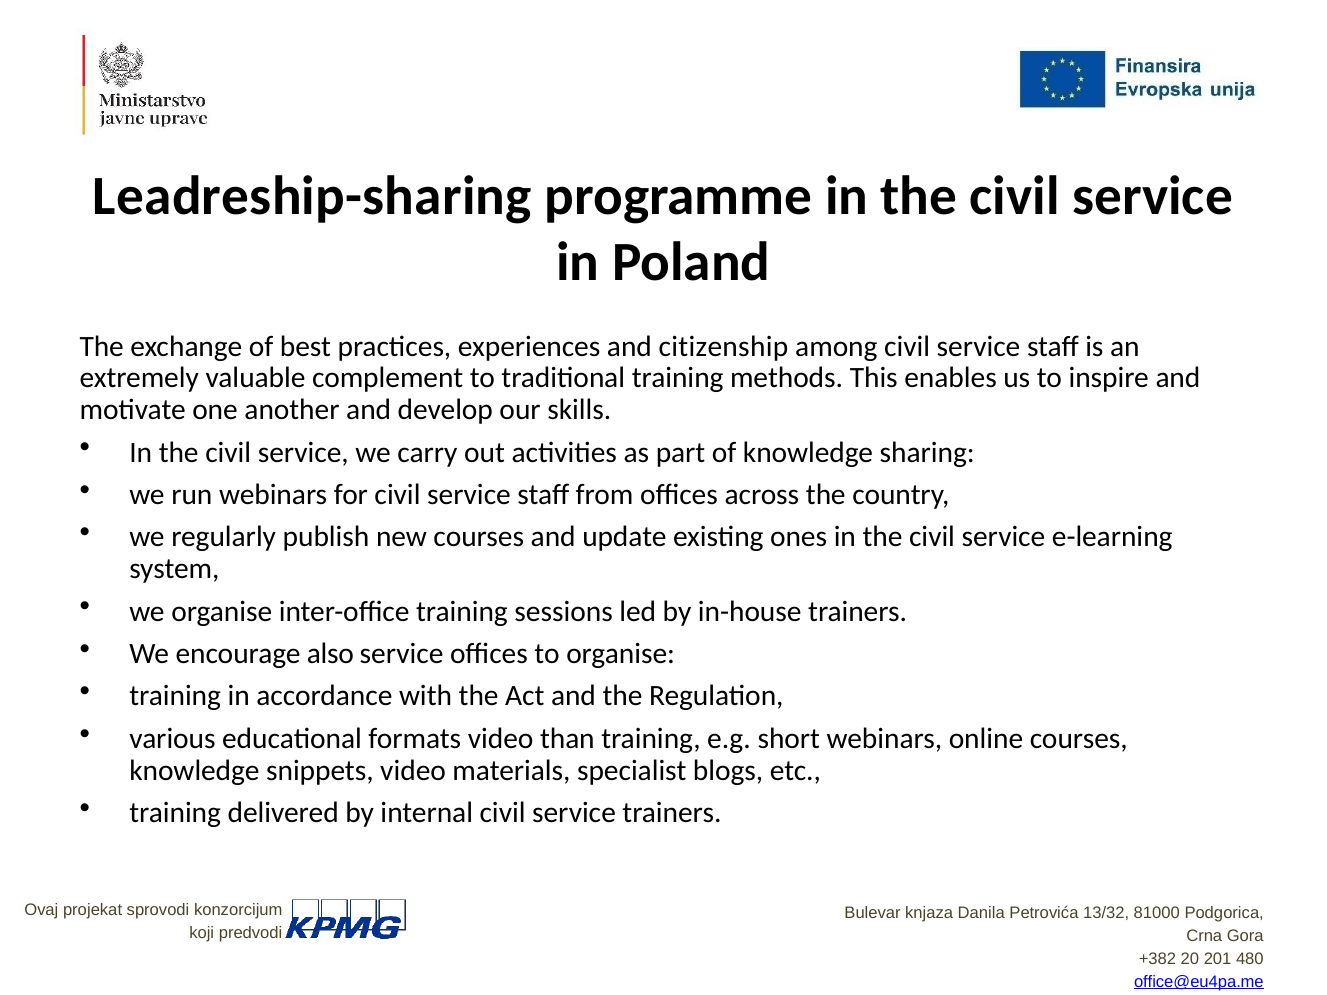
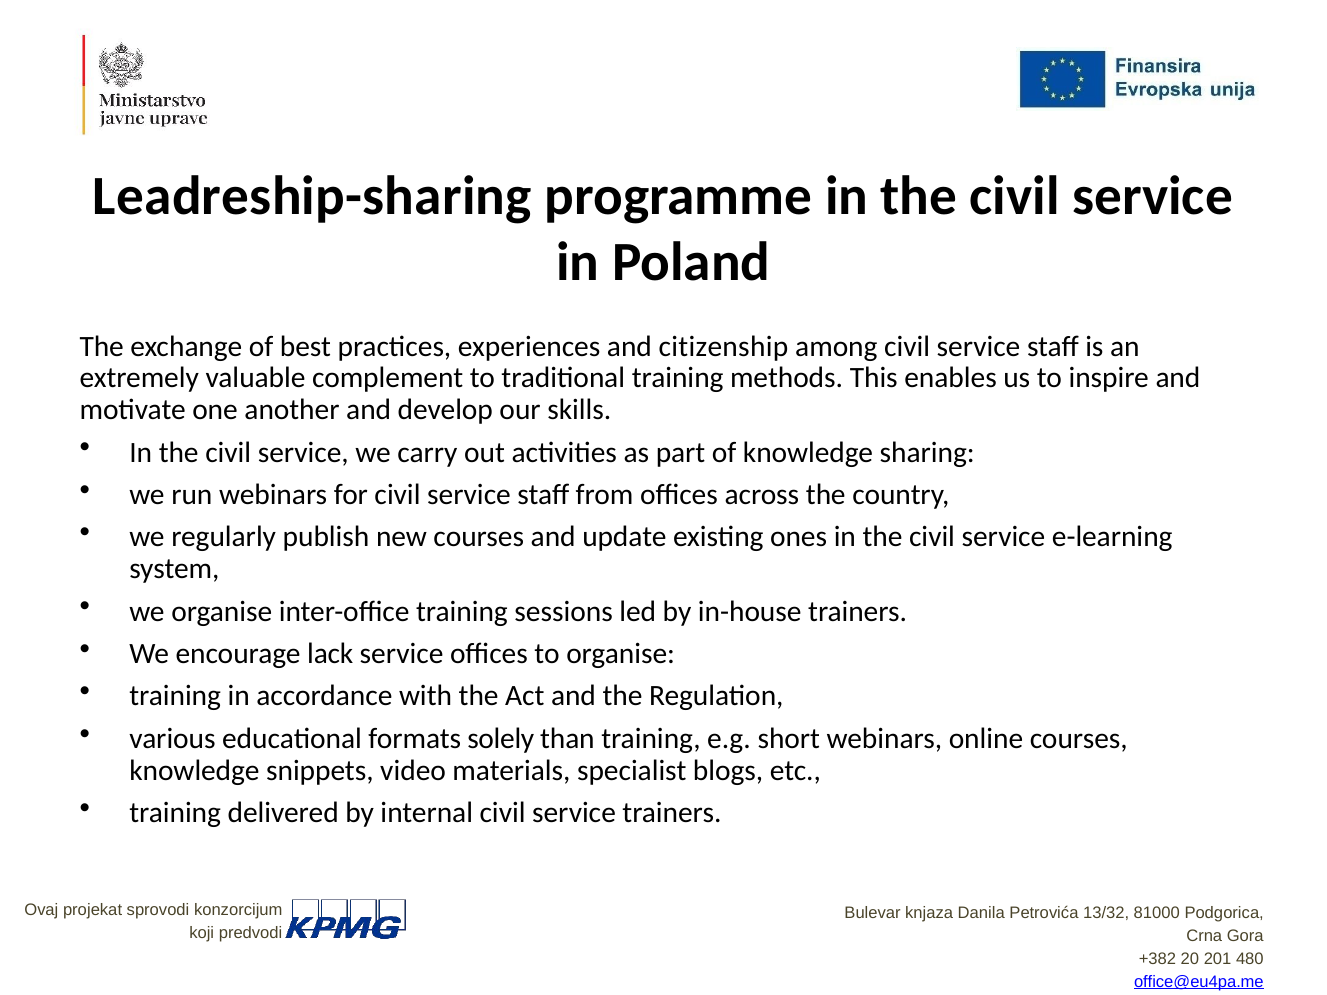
also: also -> lack (330, 654)
formats video: video -> solely (501, 739)
